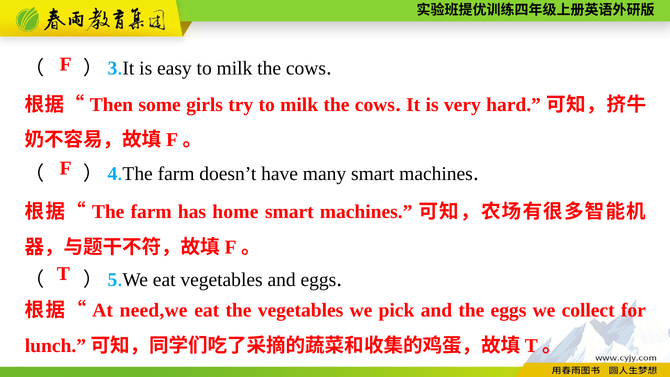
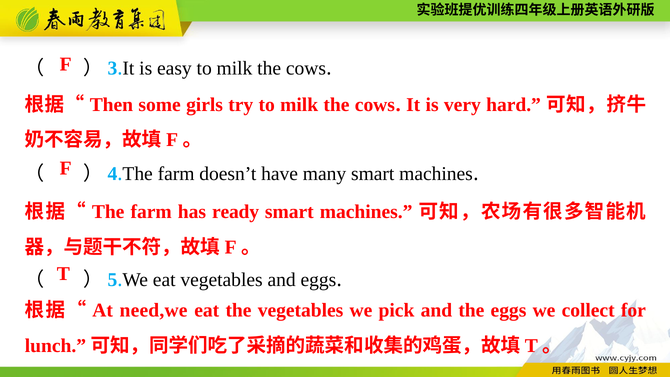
home: home -> ready (236, 212)
